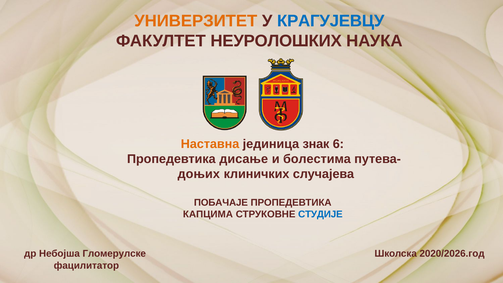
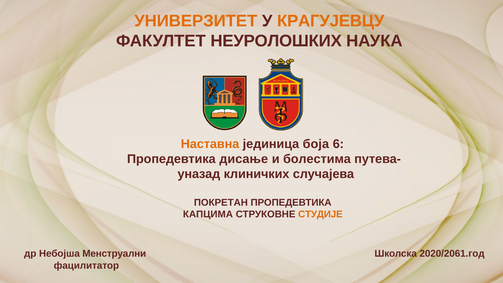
КРАГУЈЕВЦУ colour: blue -> orange (331, 21)
знак: знак -> боја (316, 144)
доњих: доњих -> уназад (199, 174)
ПОБАЧАЈЕ: ПОБАЧАЈЕ -> ПОКРЕТАН (221, 203)
СТУДИЈЕ colour: blue -> orange (320, 214)
Гломерулске: Гломерулске -> Менструални (114, 254)
2020/2026.год: 2020/2026.год -> 2020/2061.год (452, 254)
